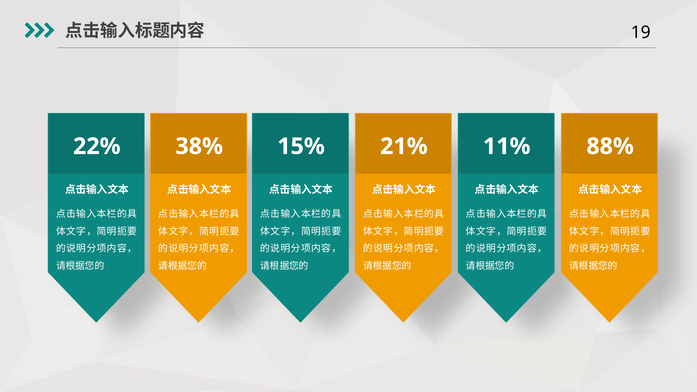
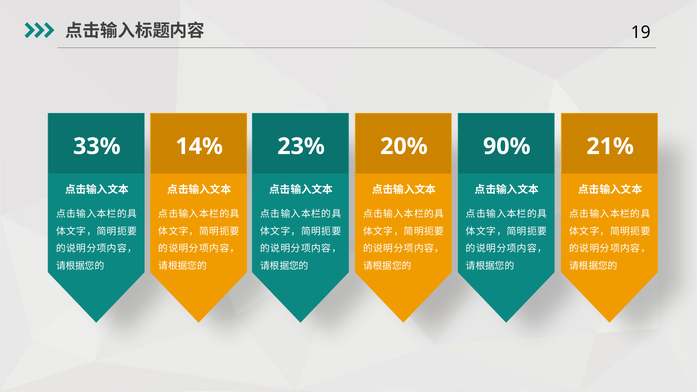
22%: 22% -> 33% (97, 146)
38%: 38% -> 14% (199, 146)
15%: 15% -> 23% (301, 146)
21%: 21% -> 20% (404, 146)
11%: 11% -> 90% (507, 146)
88%: 88% -> 21% (610, 146)
